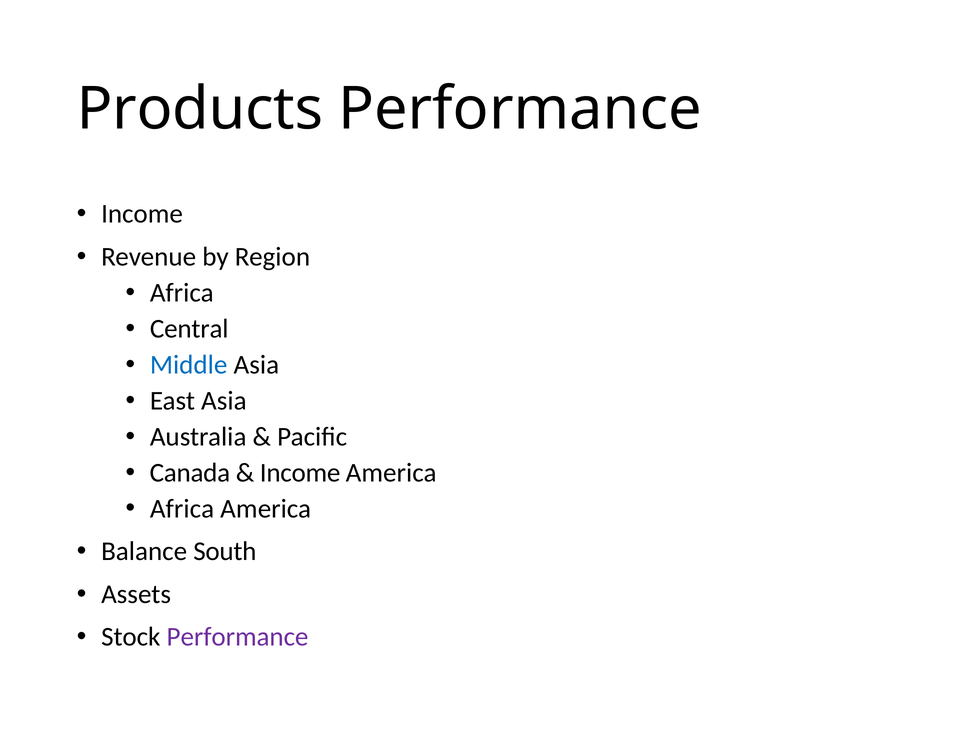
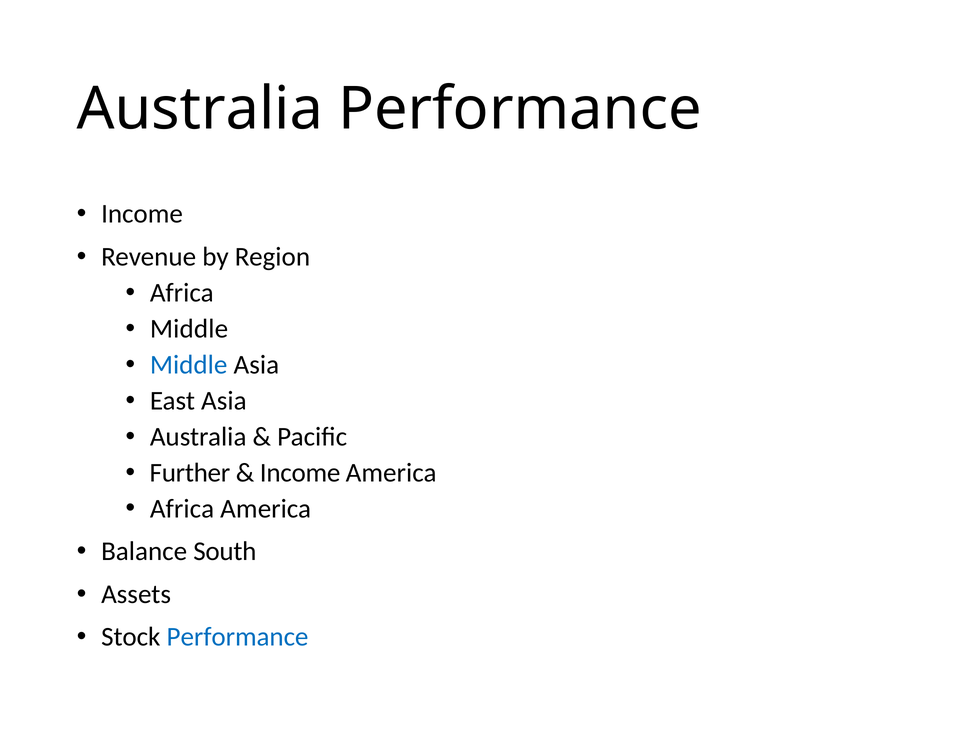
Products: Products -> Australia (200, 109)
Central: Central -> Middle (189, 329)
Canada: Canada -> Further (190, 473)
Performance colour: purple -> blue (238, 637)
